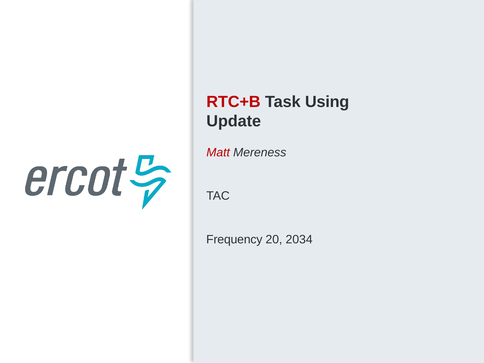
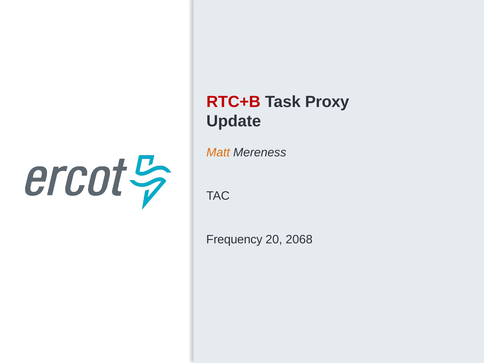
Using: Using -> Proxy (327, 102)
Matt colour: red -> orange (218, 152)
2034: 2034 -> 2068 (299, 239)
